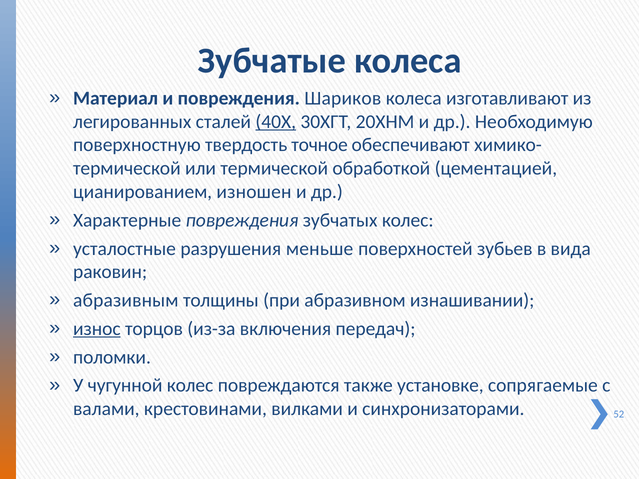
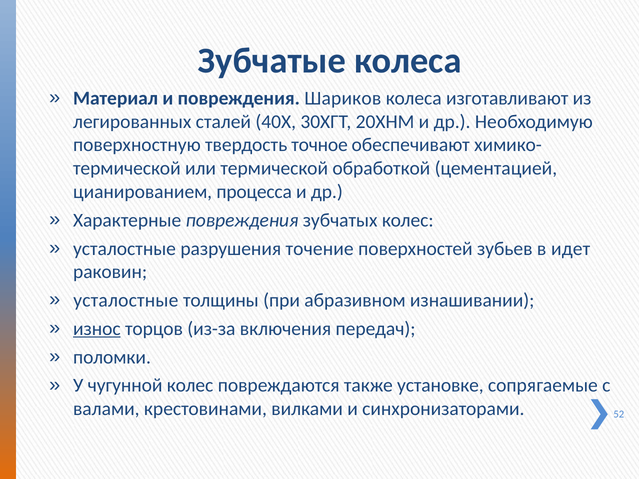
40Х underline: present -> none (276, 122)
изношен: изношен -> процесса (254, 192)
меньше: меньше -> точение (320, 249)
вида: вида -> идет (571, 249)
абразивным: абразивным -> усталостные (126, 301)
